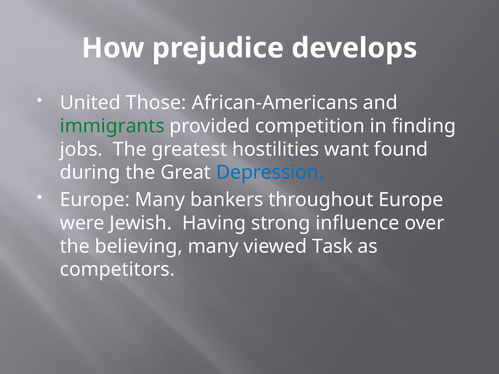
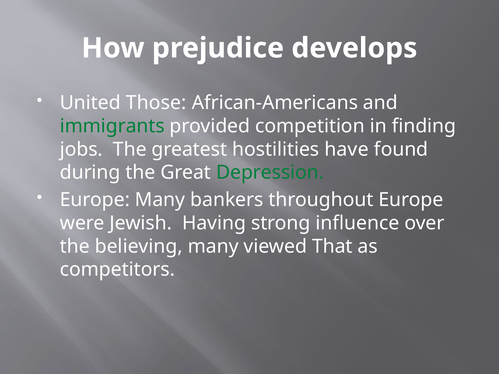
want: want -> have (347, 149)
Depression colour: blue -> green (270, 173)
Task: Task -> That (332, 246)
